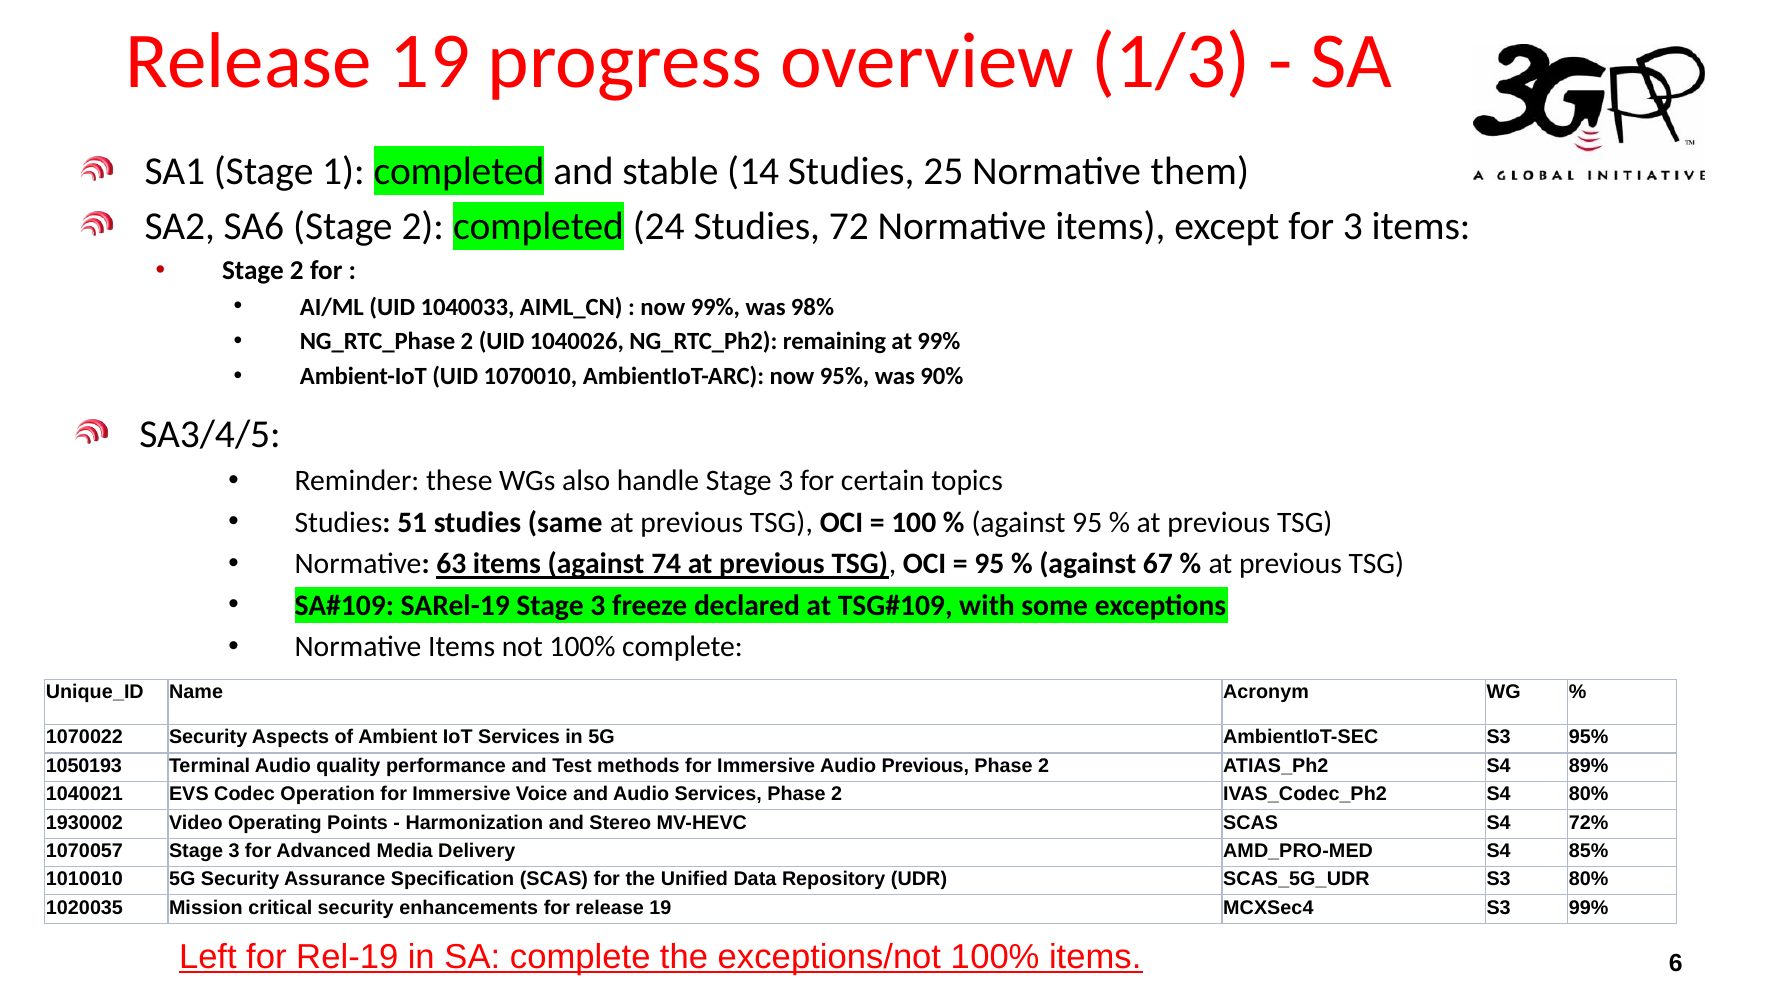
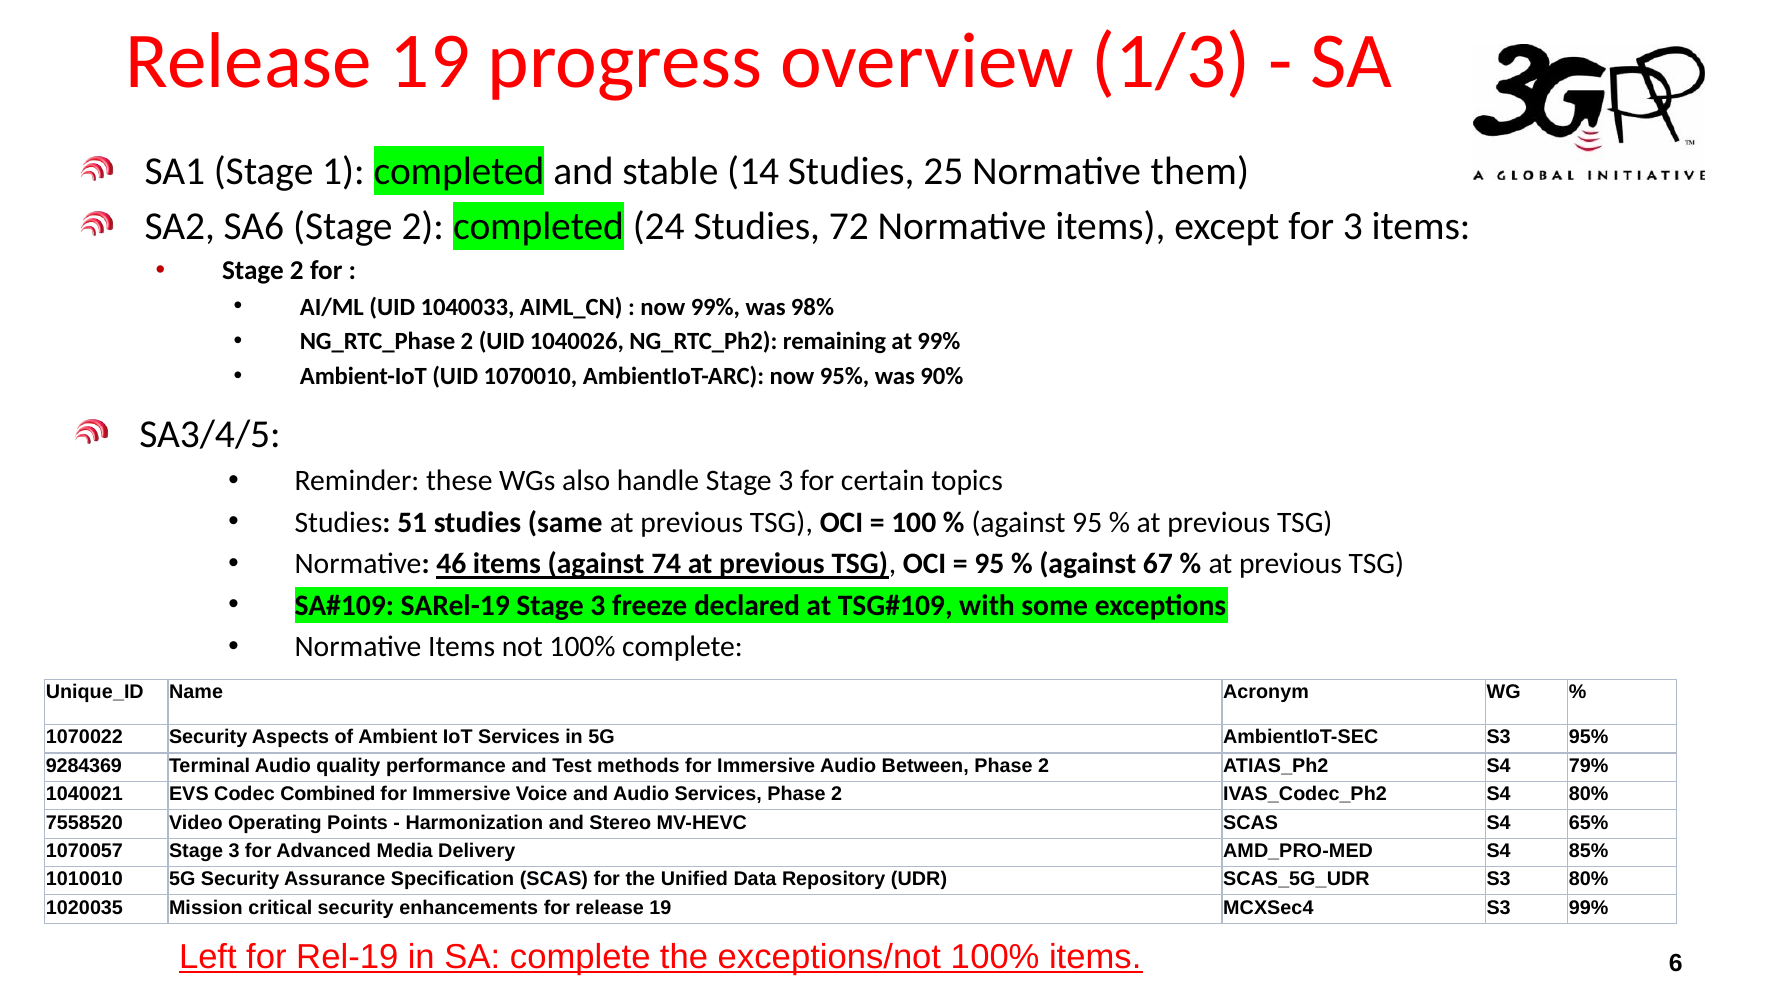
63: 63 -> 46 (451, 564)
1050193: 1050193 -> 9284369 (84, 766)
Audio Previous: Previous -> Between (925, 766)
89%: 89% -> 79% (1589, 766)
Operation: Operation -> Combined (328, 794)
1930002: 1930002 -> 7558520 (84, 822)
72%: 72% -> 65% (1589, 822)
